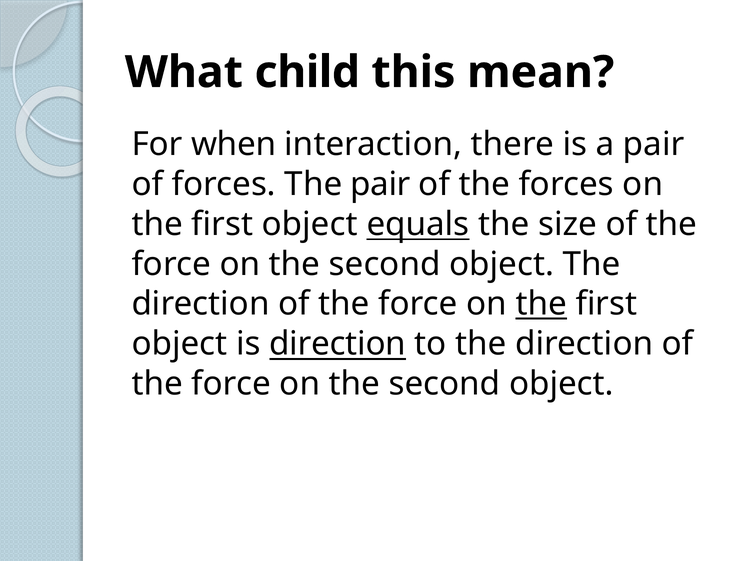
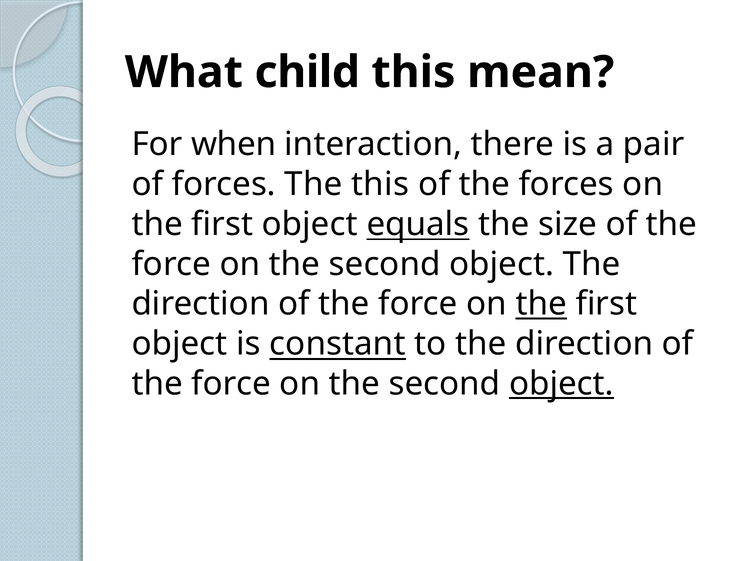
The pair: pair -> this (380, 184)
is direction: direction -> constant (337, 344)
object underline: none -> present (561, 384)
